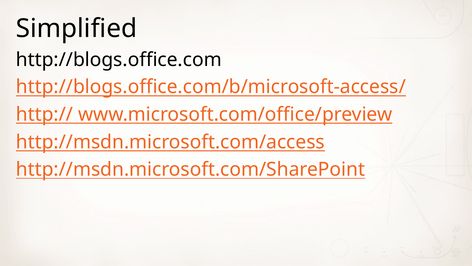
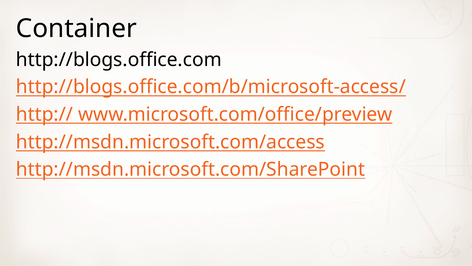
Simplified: Simplified -> Container (76, 29)
